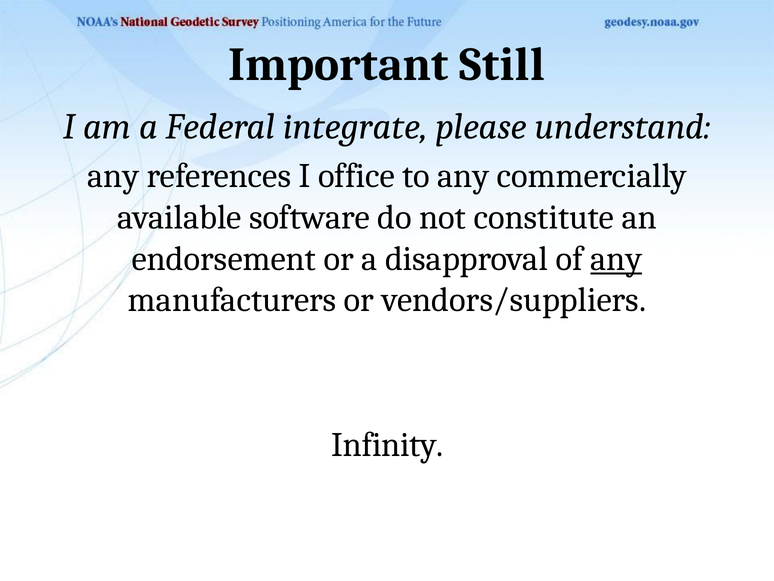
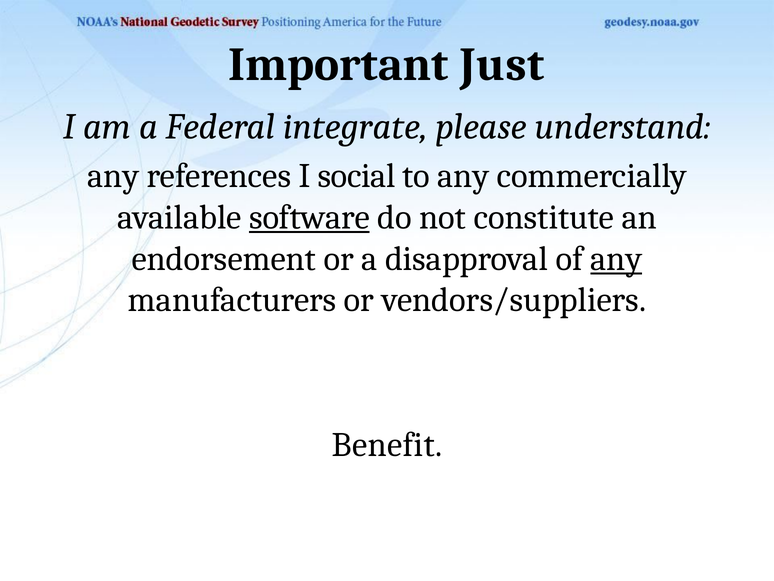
Still: Still -> Just (502, 65)
office: office -> social (357, 176)
software underline: none -> present (310, 217)
Infinity: Infinity -> Benefit (387, 444)
